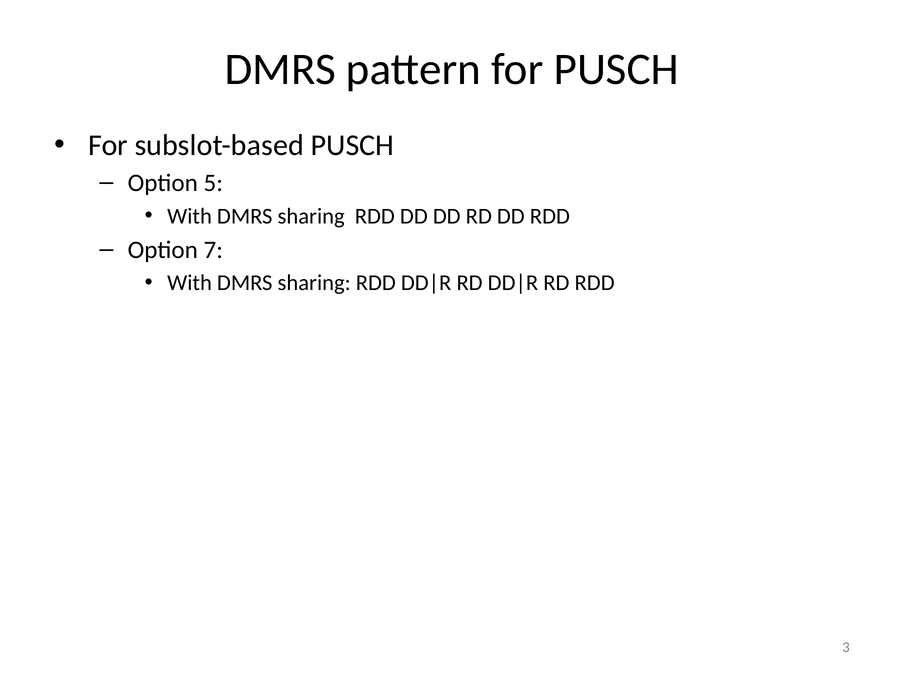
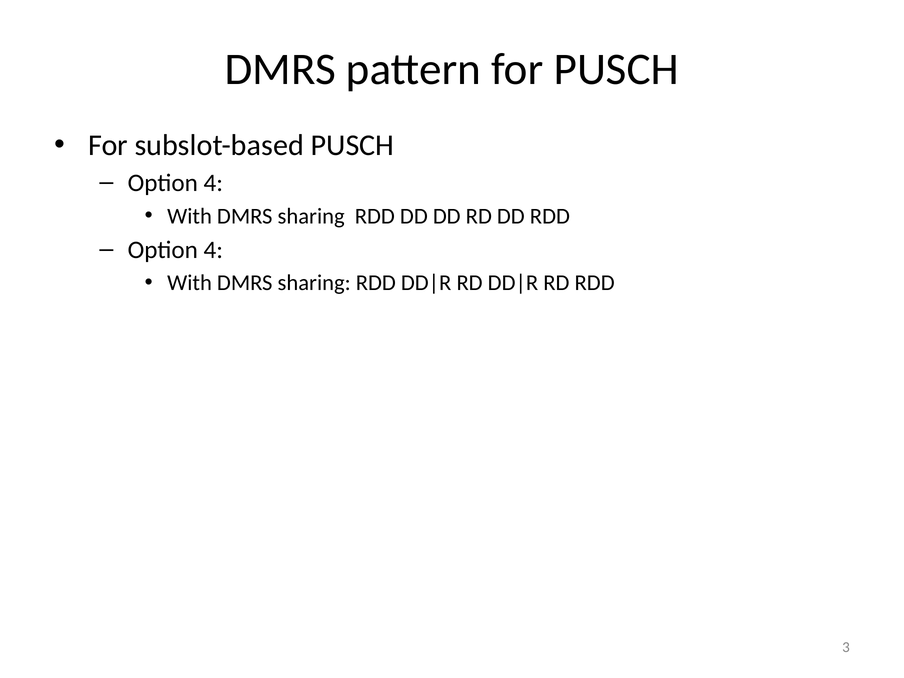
5: 5 -> 4 (213, 183)
7: 7 -> 4 (213, 250)
